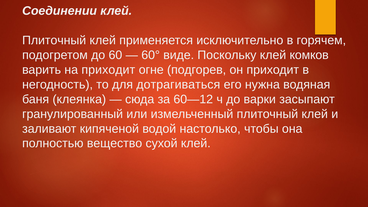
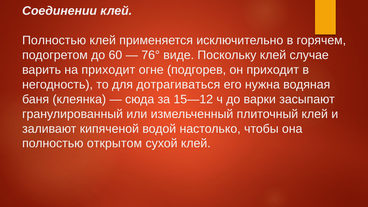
Плиточный: Плиточный -> Полностью (54, 40)
60°: 60° -> 76° (151, 55)
комков: комков -> случае (309, 55)
60—12: 60—12 -> 15—12 (193, 99)
вещество: вещество -> открытом (114, 143)
